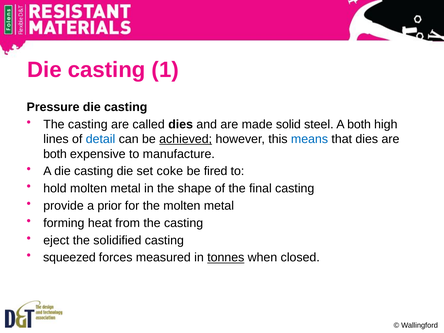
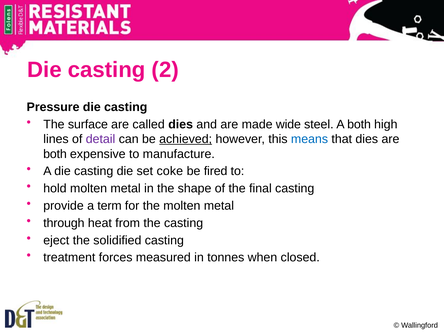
1: 1 -> 2 (165, 70)
casting: casting -> surface (88, 124)
solid: solid -> wide (288, 124)
detail colour: blue -> purple (101, 139)
prior: prior -> term (110, 206)
forming: forming -> through (64, 223)
squeezed: squeezed -> treatment (69, 258)
tonnes underline: present -> none (226, 258)
